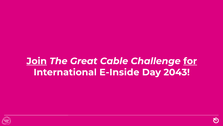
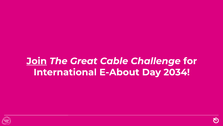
for underline: present -> none (190, 61)
E-Inside: E-Inside -> E-About (119, 72)
2043: 2043 -> 2034 (177, 72)
